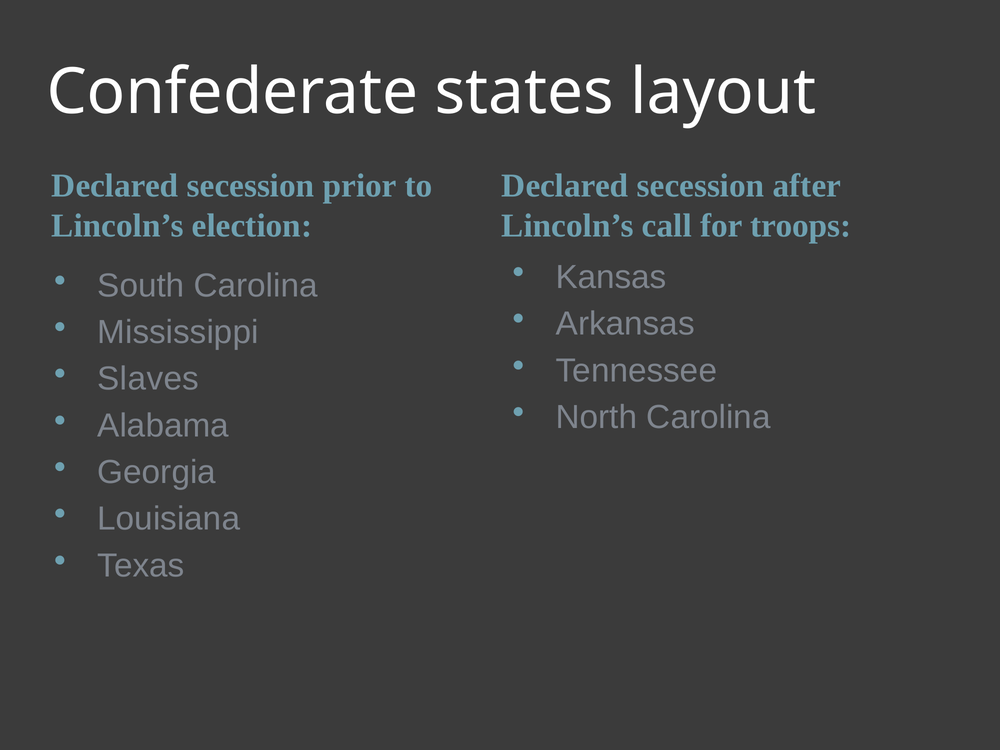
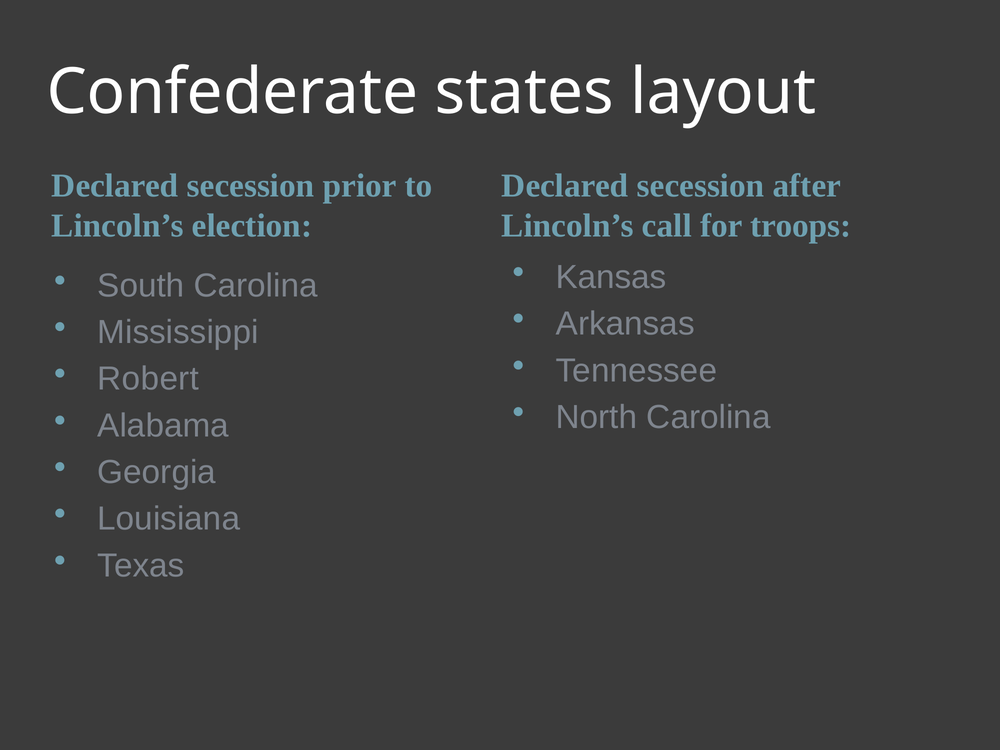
Slaves: Slaves -> Robert (148, 379)
